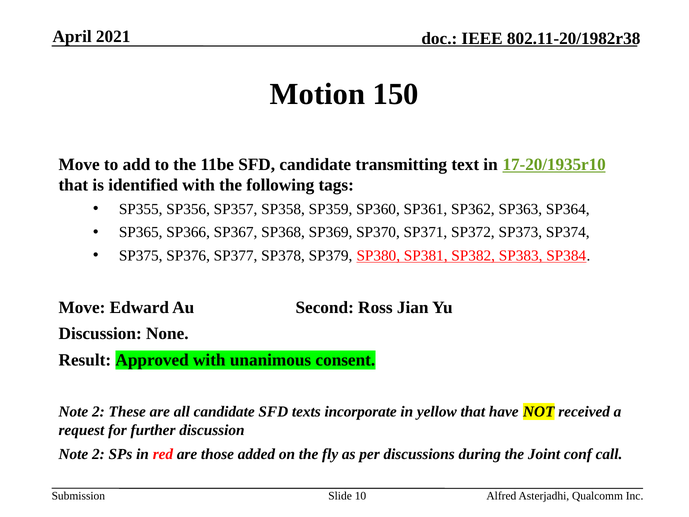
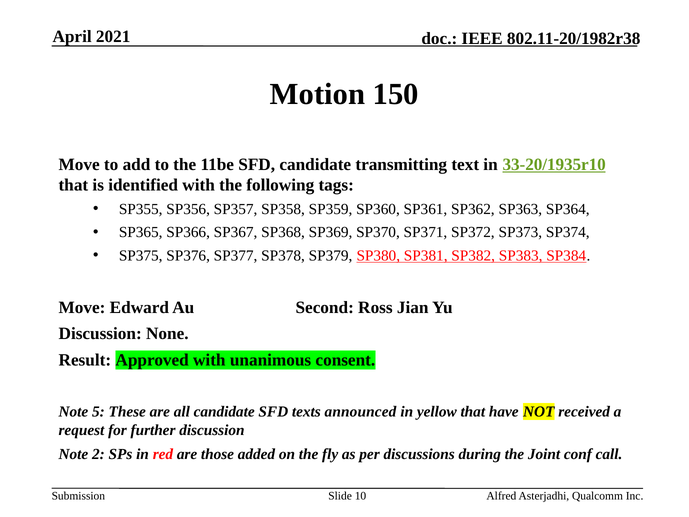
17-20/1935r10: 17-20/1935r10 -> 33-20/1935r10 (554, 164)
2: 2 -> 5 (98, 412)
incorporate: incorporate -> announced (360, 412)
